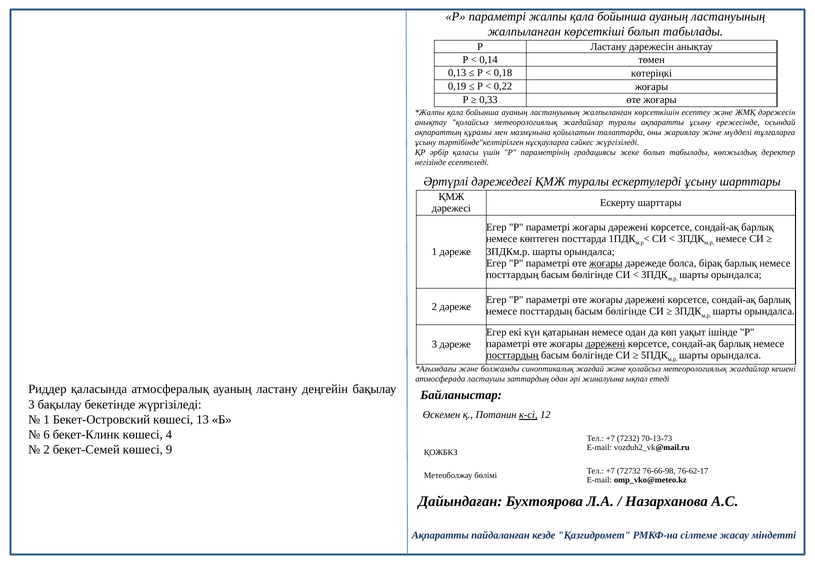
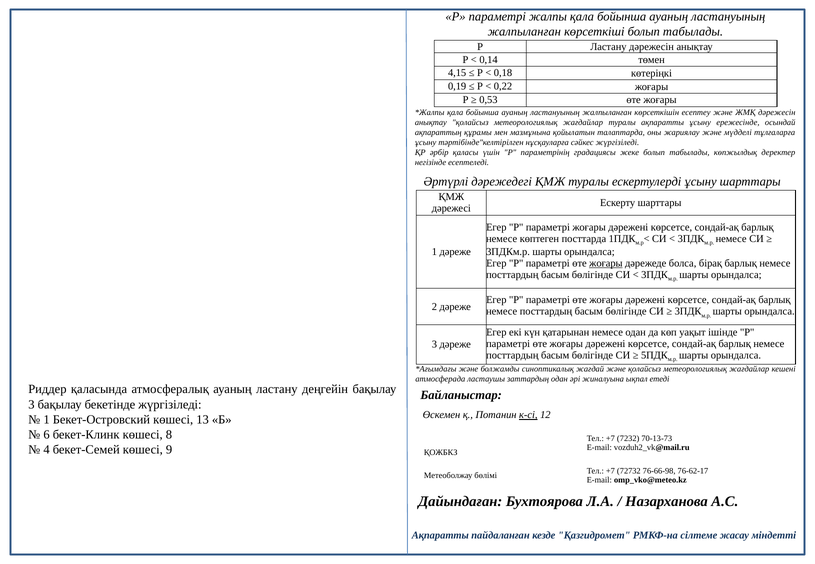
0,13: 0,13 -> 4,15 (457, 73)
0,33: 0,33 -> 0,53 (488, 100)
дәрежені underline: present -> none (605, 344)
посттардың underline: present -> none (512, 355)
4: 4 -> 8 (169, 435)
2: 2 -> 4 (47, 450)
